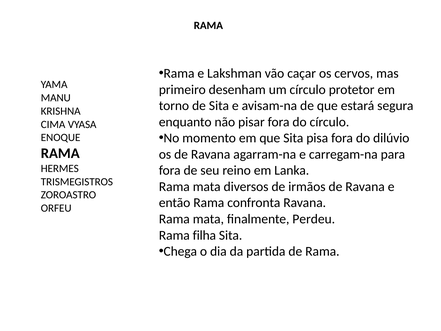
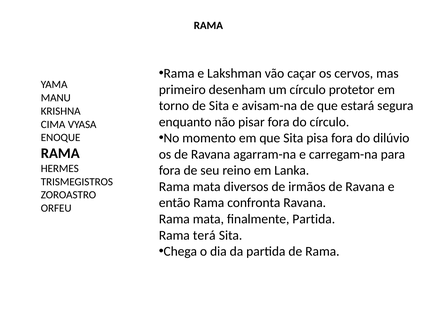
finalmente Perdeu: Perdeu -> Partida (314, 219)
filha: filha -> terá (204, 235)
